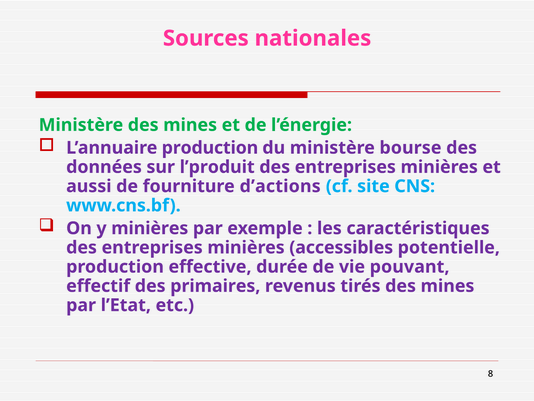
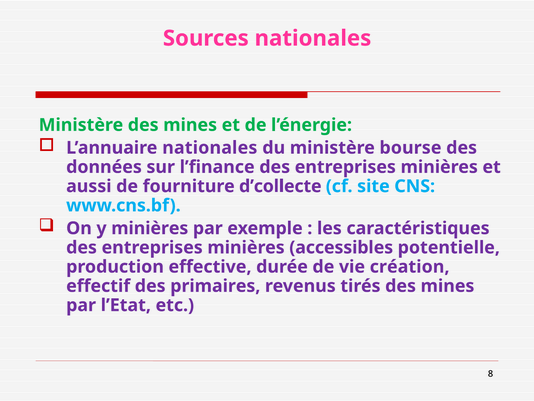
L’annuaire production: production -> nationales (210, 148)
l’produit: l’produit -> l’finance (217, 167)
d’actions: d’actions -> d’collecte (280, 186)
pouvant: pouvant -> création (410, 266)
